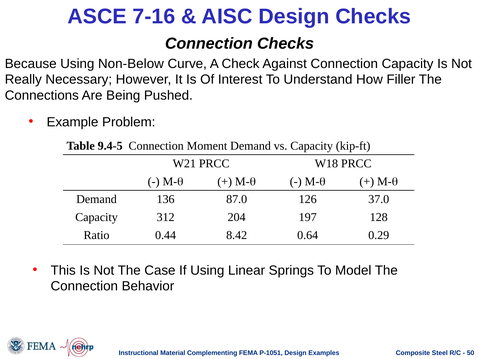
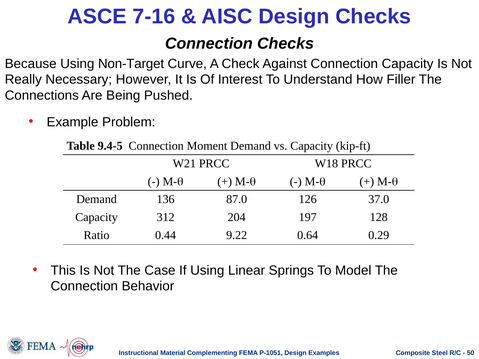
Non-Below: Non-Below -> Non-Target (131, 64)
8.42: 8.42 -> 9.22 (237, 235)
